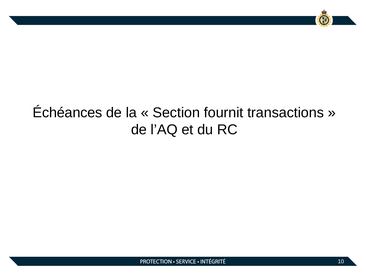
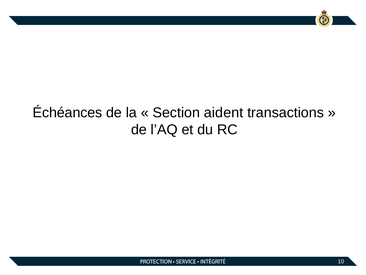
fournit: fournit -> aident (224, 112)
